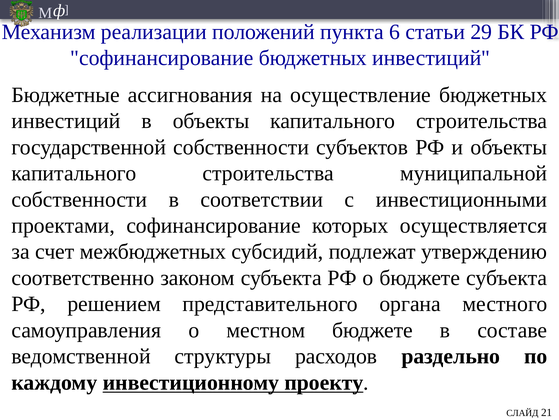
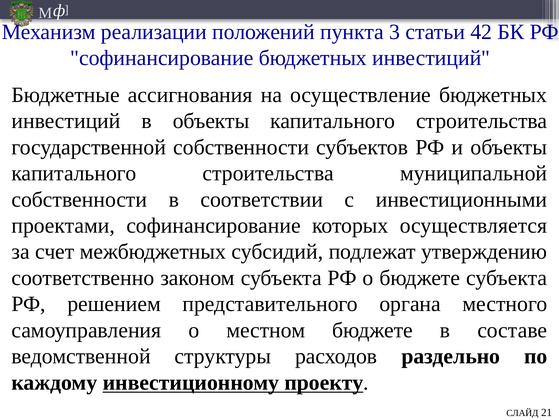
6: 6 -> 3 (395, 32)
29: 29 -> 42 (481, 32)
